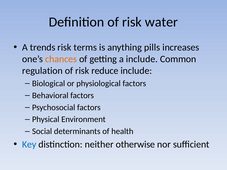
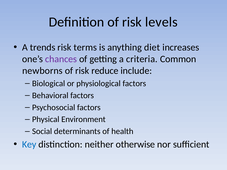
water: water -> levels (161, 22)
pills: pills -> diet (152, 47)
chances colour: orange -> purple (61, 59)
a include: include -> criteria (142, 59)
regulation: regulation -> newborns (42, 71)
